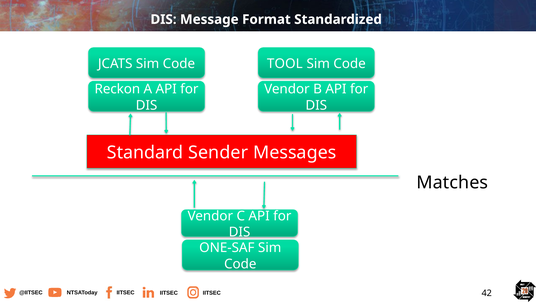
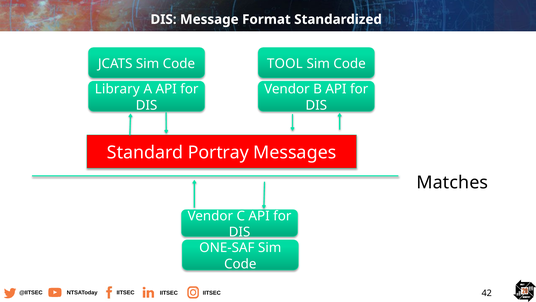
Reckon: Reckon -> Library (117, 89)
Sender: Sender -> Portray (218, 152)
